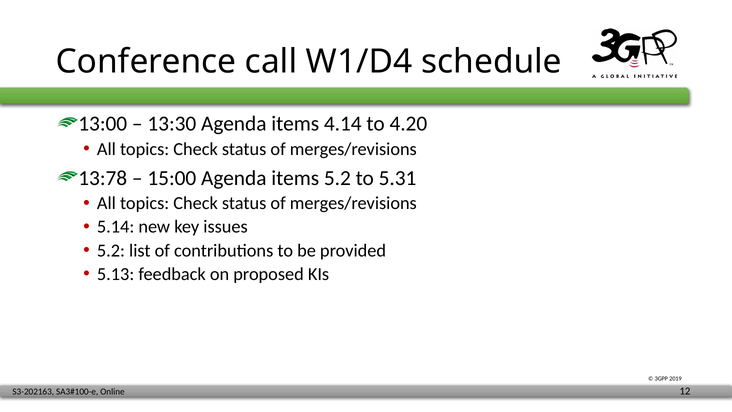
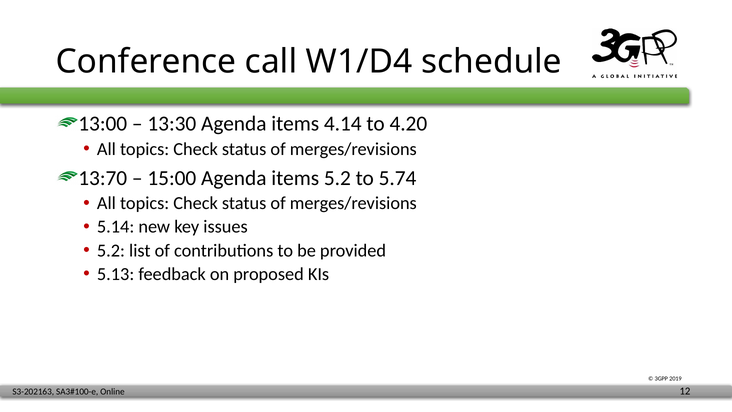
13:78: 13:78 -> 13:70 (103, 178)
5.31: 5.31 -> 5.74 (398, 178)
